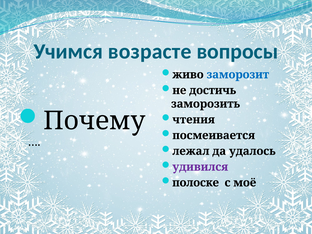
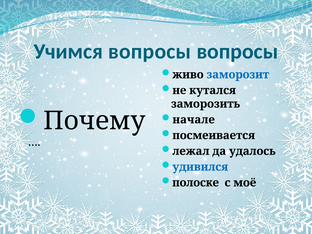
Учимся возрасте: возрасте -> вопросы (150, 52)
достичь: достичь -> кутался (213, 90)
чтения: чтения -> начале (194, 120)
удивился colour: purple -> blue (200, 167)
